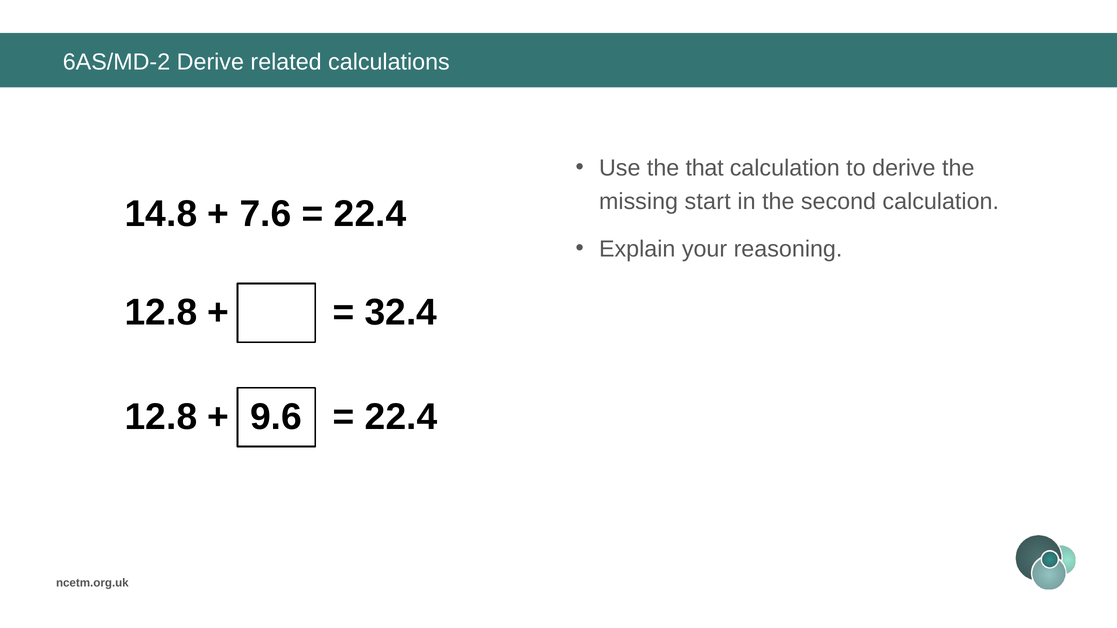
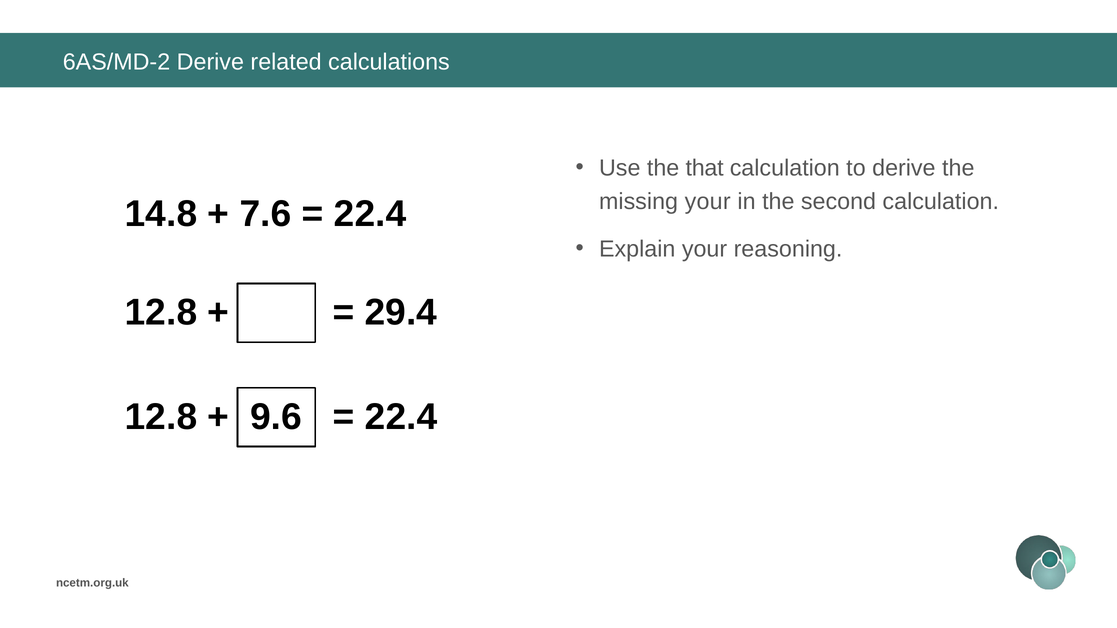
missing start: start -> your (708, 201)
32.4: 32.4 -> 29.4 (401, 313)
